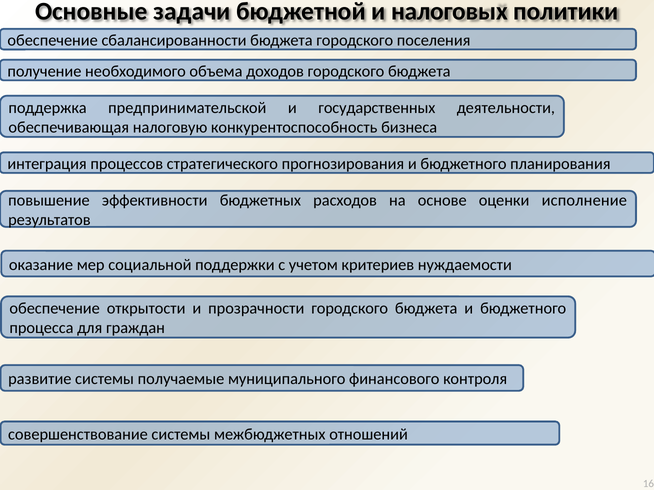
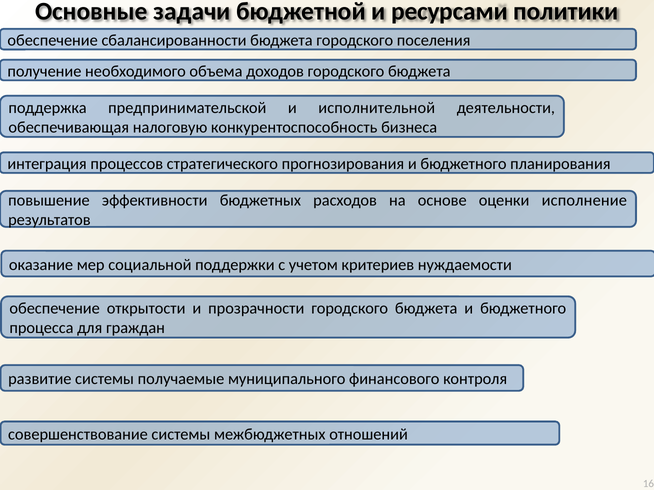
налоговых: налоговых -> ресурсами (449, 12)
государственных: государственных -> исполнительной (377, 108)
